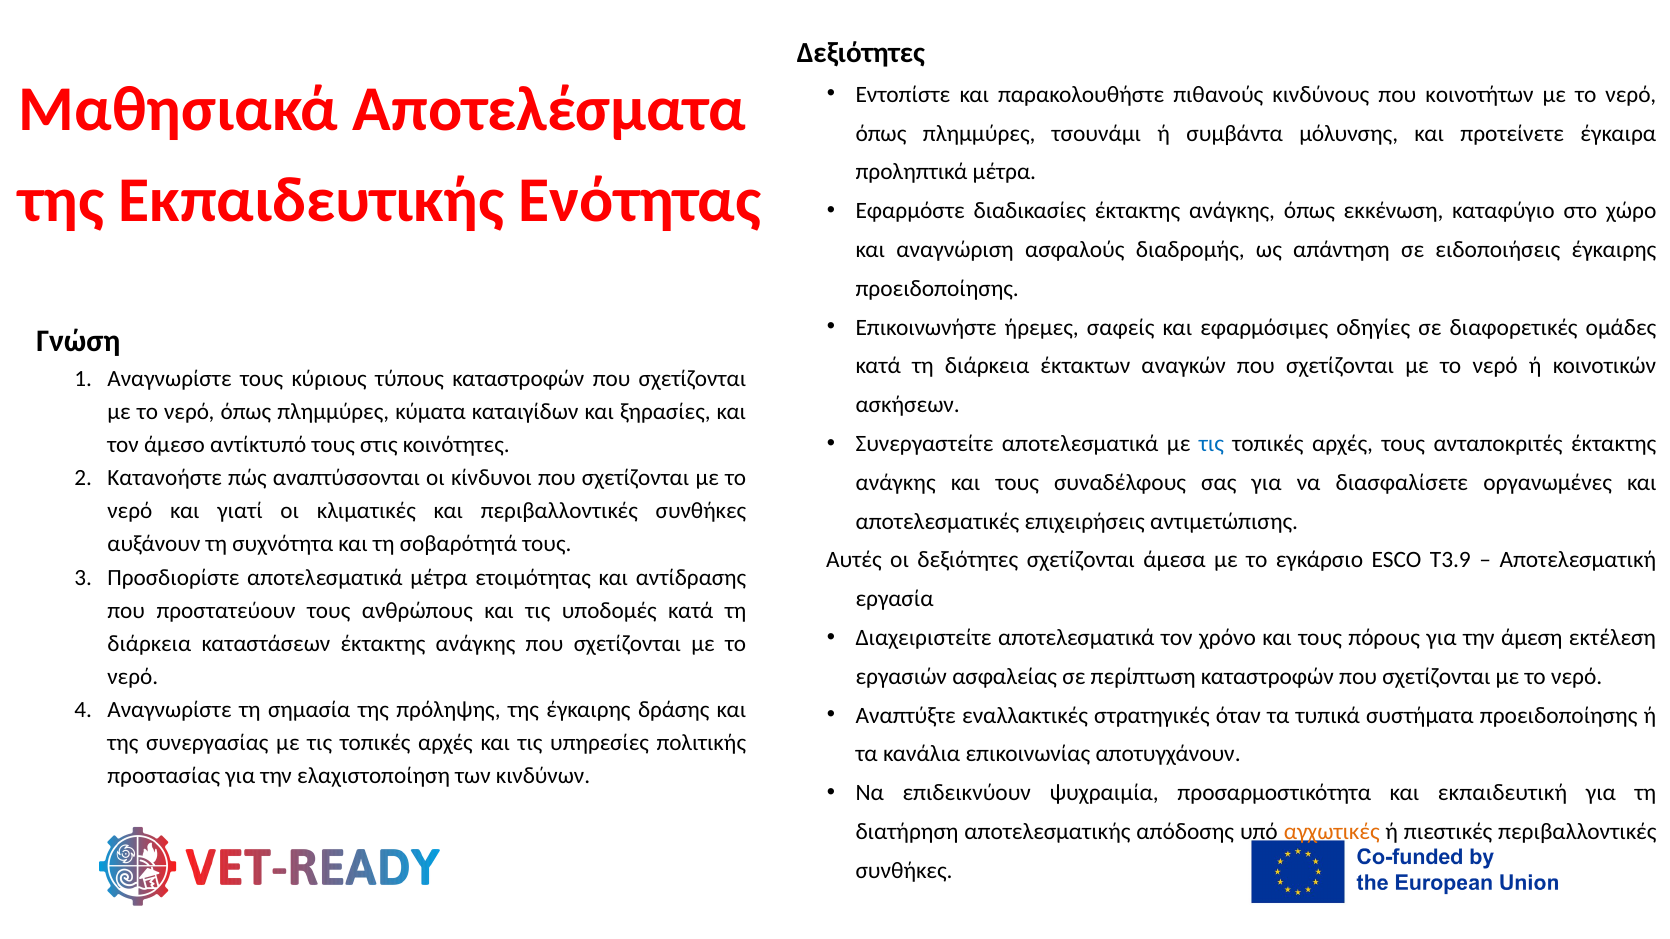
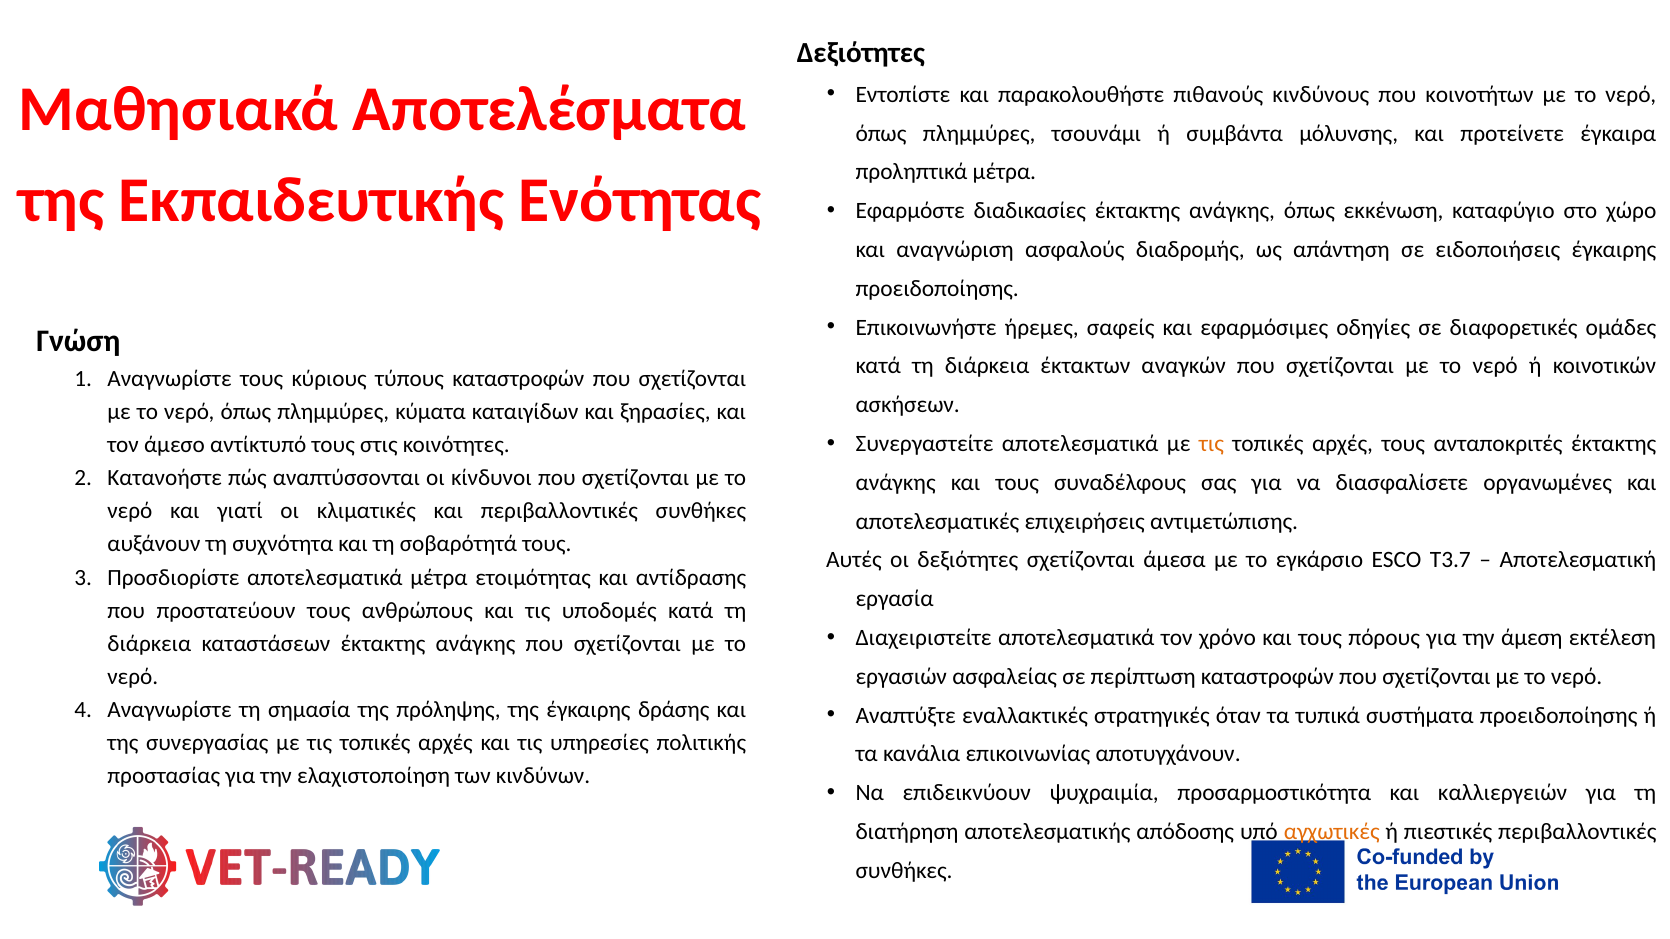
τις colour: blue -> orange (1211, 444)
T3.9: T3.9 -> T3.7 (1450, 560)
εκπαιδευτική: εκπαιδευτική -> καλλιεργειών (1503, 793)
